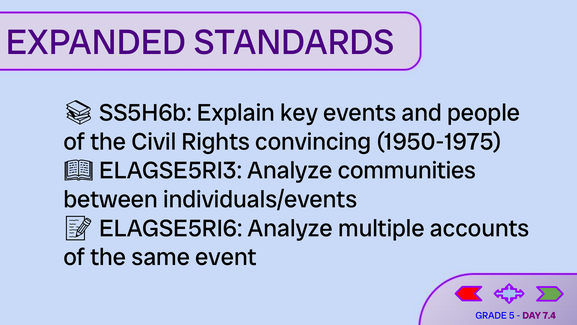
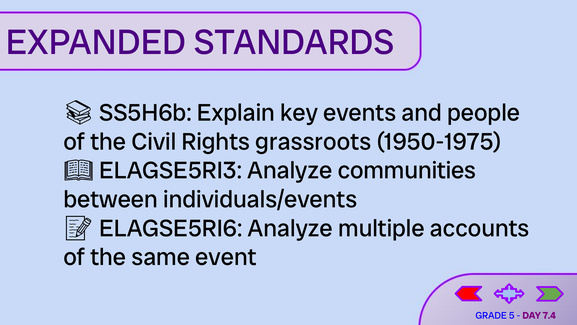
convincing: convincing -> grassroots (313, 142)
